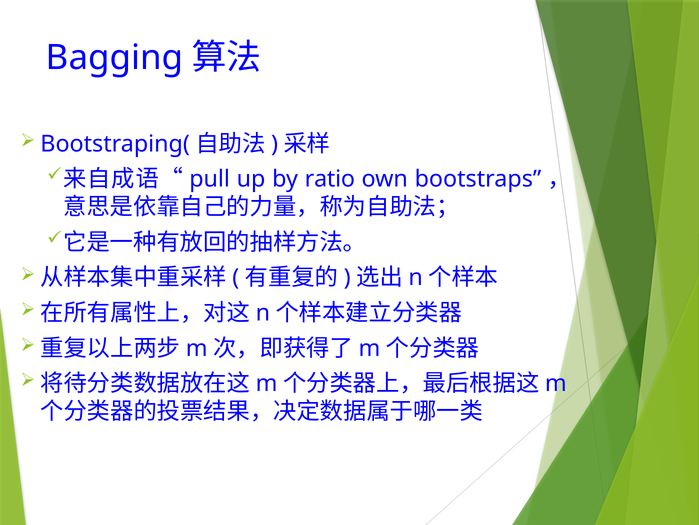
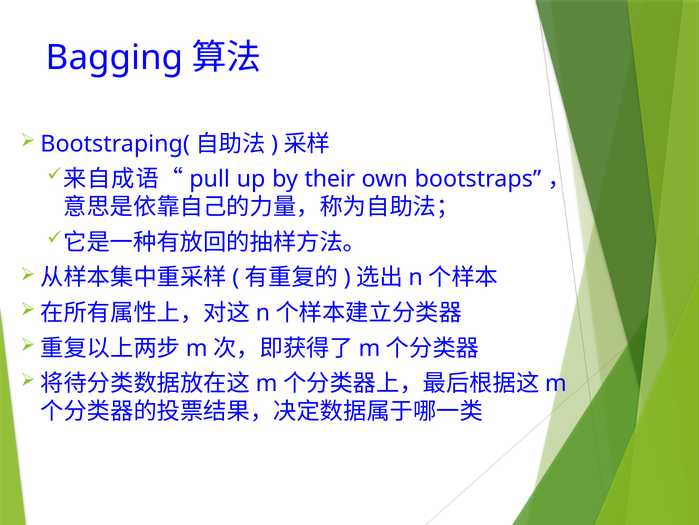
ratio: ratio -> their (330, 179)
